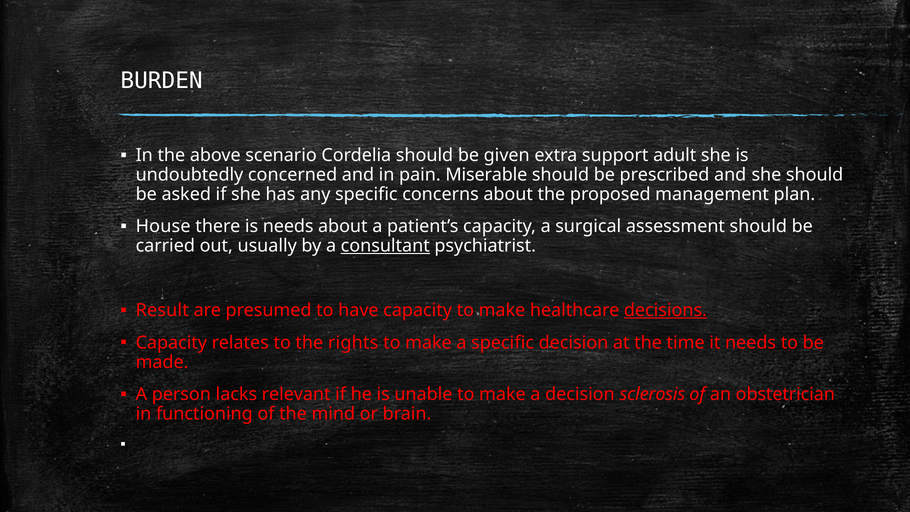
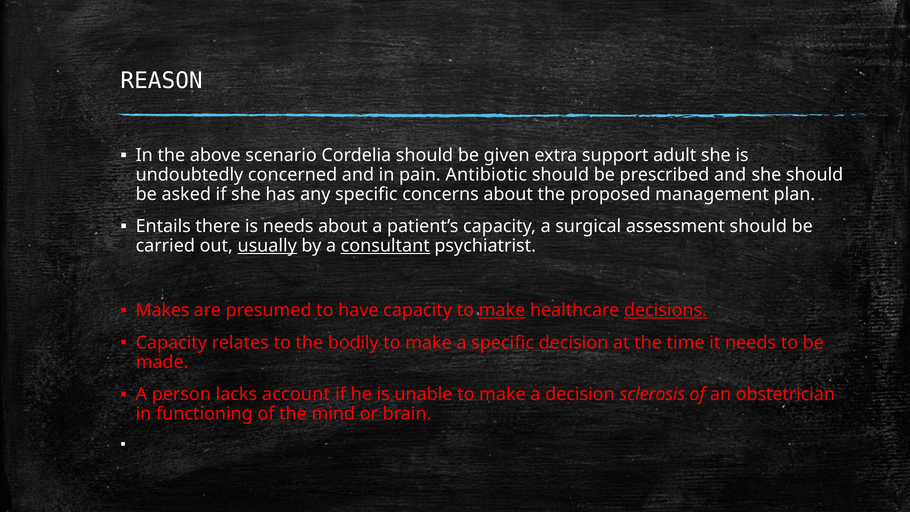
BURDEN: BURDEN -> REASON (162, 81)
Miserable: Miserable -> Antibiotic (486, 175)
House: House -> Entails (163, 226)
usually underline: none -> present (267, 246)
Result: Result -> Makes (162, 310)
make underline: none -> present (502, 310)
rights: rights -> bodily (353, 343)
relevant: relevant -> account (296, 394)
